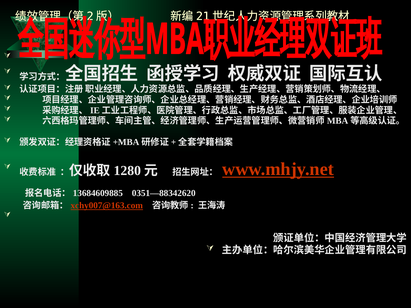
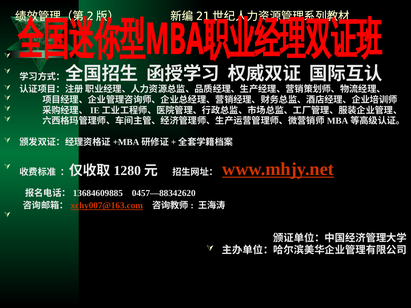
0351—88342620: 0351—88342620 -> 0457—88342620 (164, 193)
